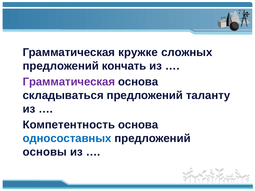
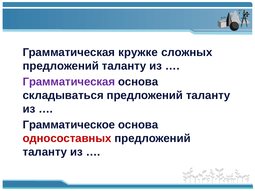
кончать: кончать -> таланту (124, 66)
Компетентность: Компетентность -> Грамматическое (69, 125)
односоставных colour: blue -> red (67, 139)
основы: основы -> таланту (45, 152)
